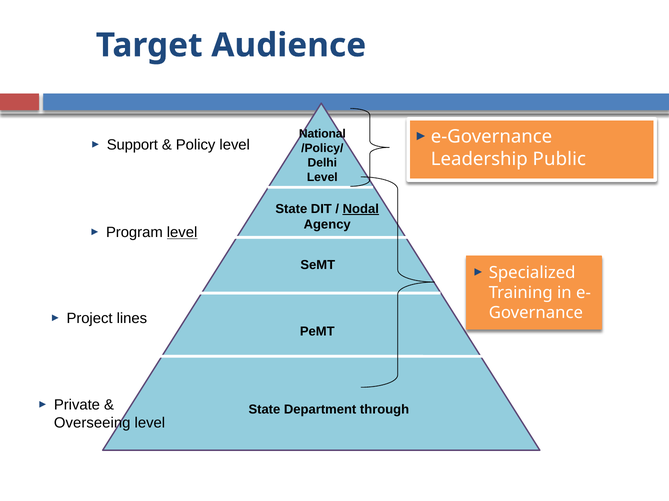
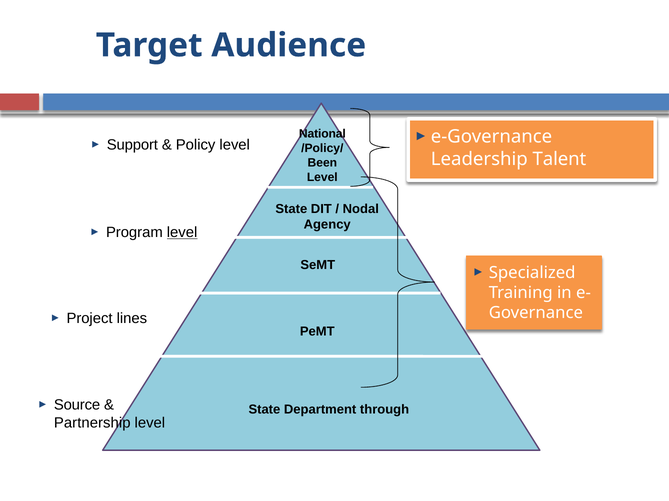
Public: Public -> Talent (559, 159)
Delhi: Delhi -> Been (322, 163)
Nodal underline: present -> none (361, 209)
Private: Private -> Source (77, 406)
Overseeing: Overseeing -> Partnership (92, 423)
